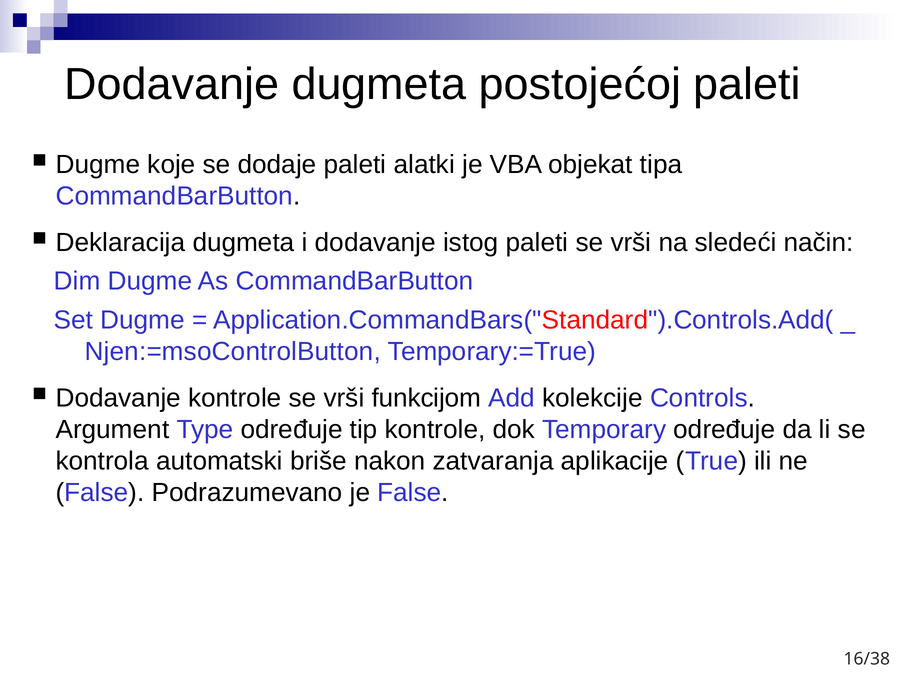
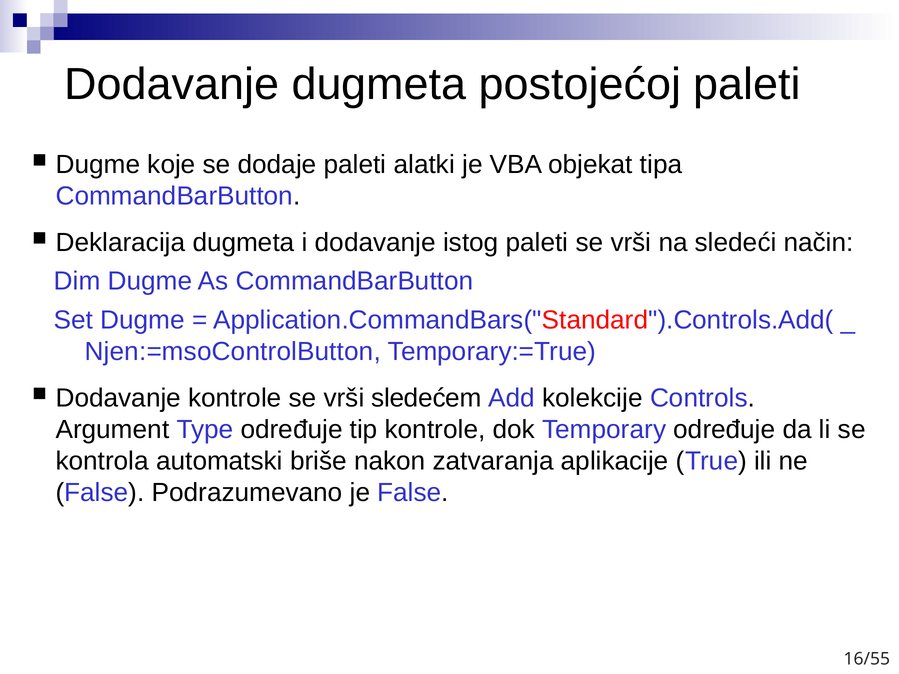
funkcijom: funkcijom -> sledećem (426, 398)
16/38: 16/38 -> 16/55 (867, 659)
